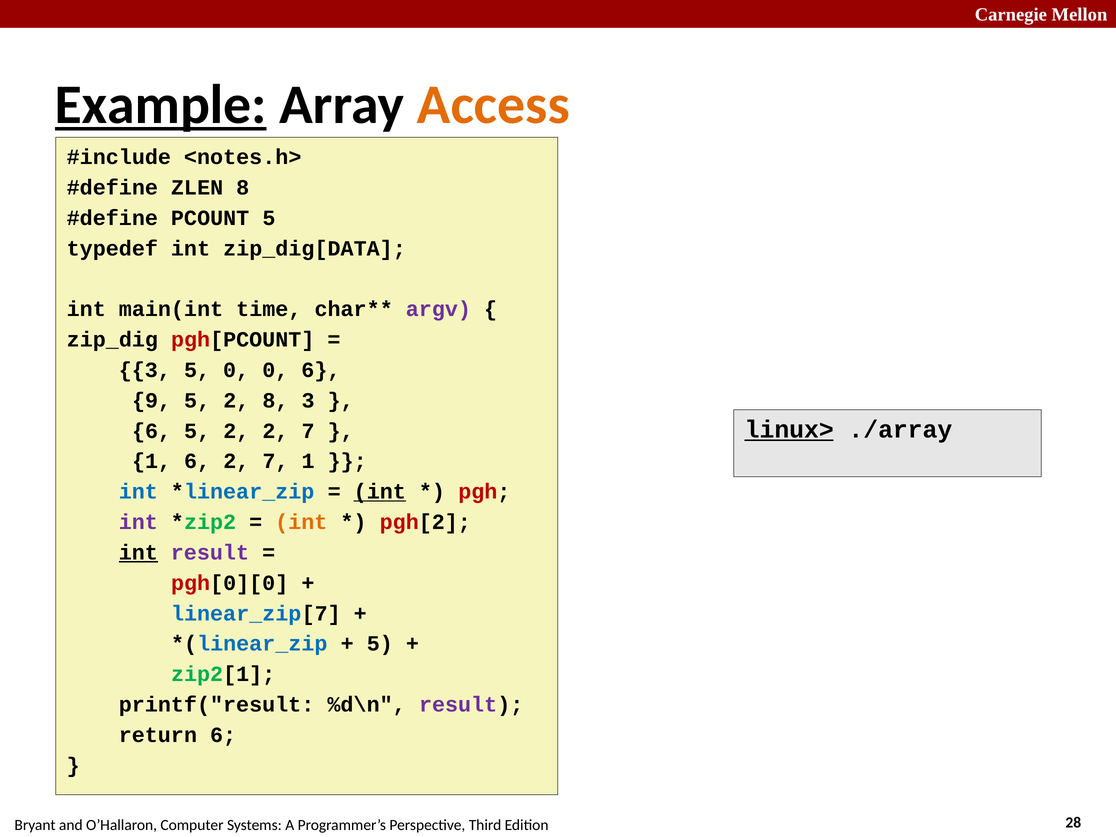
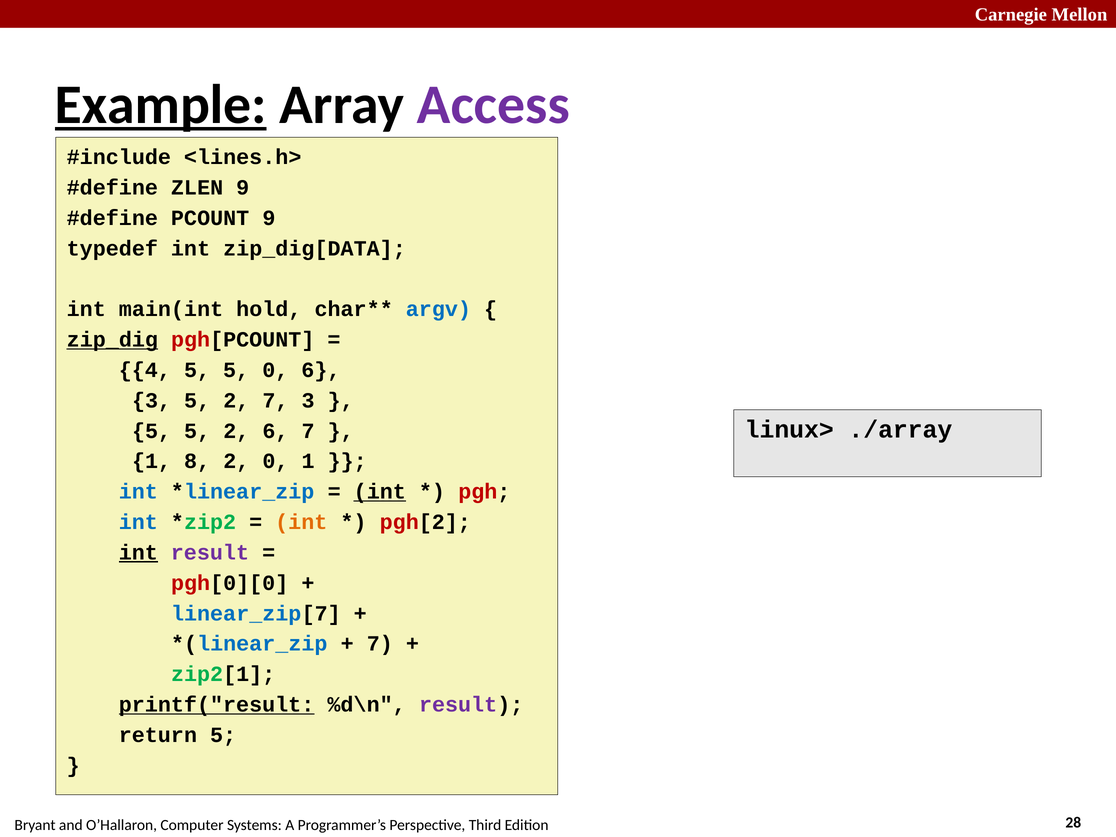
Access colour: orange -> purple (493, 105)
<notes.h>: <notes.h> -> <lines.h> (243, 157)
ZLEN 8: 8 -> 9 (243, 188)
PCOUNT 5: 5 -> 9 (269, 218)
time: time -> hold (269, 309)
argv colour: purple -> blue (438, 309)
zip_dig underline: none -> present (112, 340)
3: 3 -> 4 (145, 370)
0: 0 -> 5 (236, 370)
9: 9 -> 3 (152, 401)
2 8: 8 -> 7 (275, 401)
linux> underline: present -> none (789, 430)
6: 6 -> 5 (152, 431)
2 2: 2 -> 6 (275, 431)
1 6: 6 -> 8 (197, 461)
7: 7 -> 0 (275, 461)
int colour: purple -> blue (138, 522)
5: 5 -> 7 (380, 644)
printf("result underline: none -> present (217, 705)
return 6: 6 -> 5 (223, 735)
